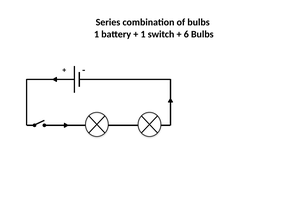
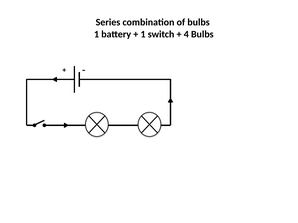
6: 6 -> 4 (186, 34)
